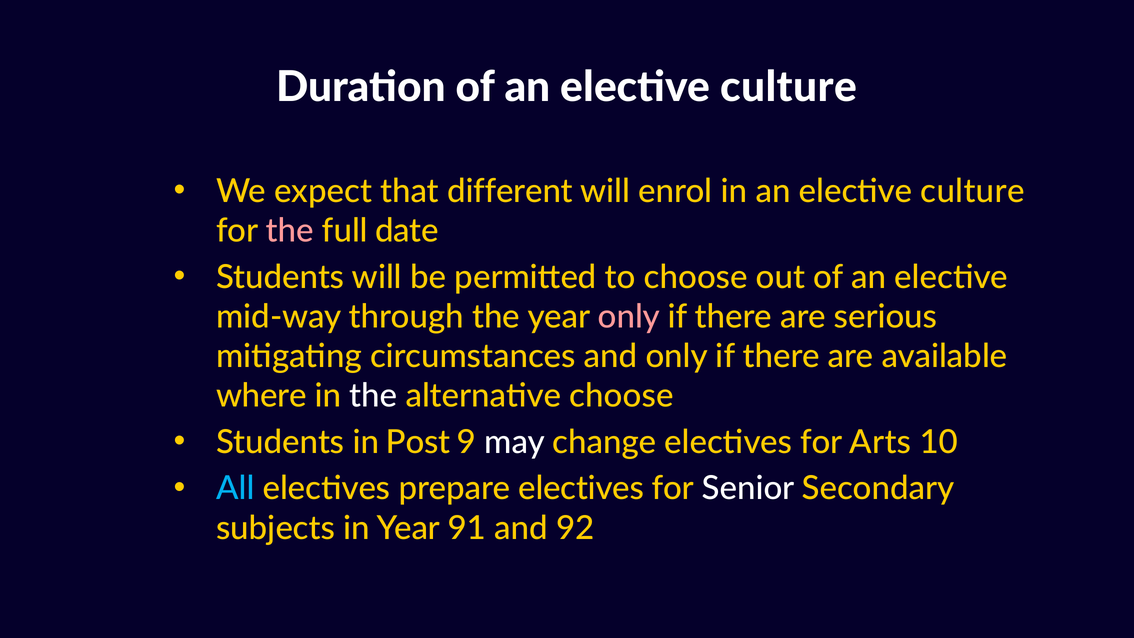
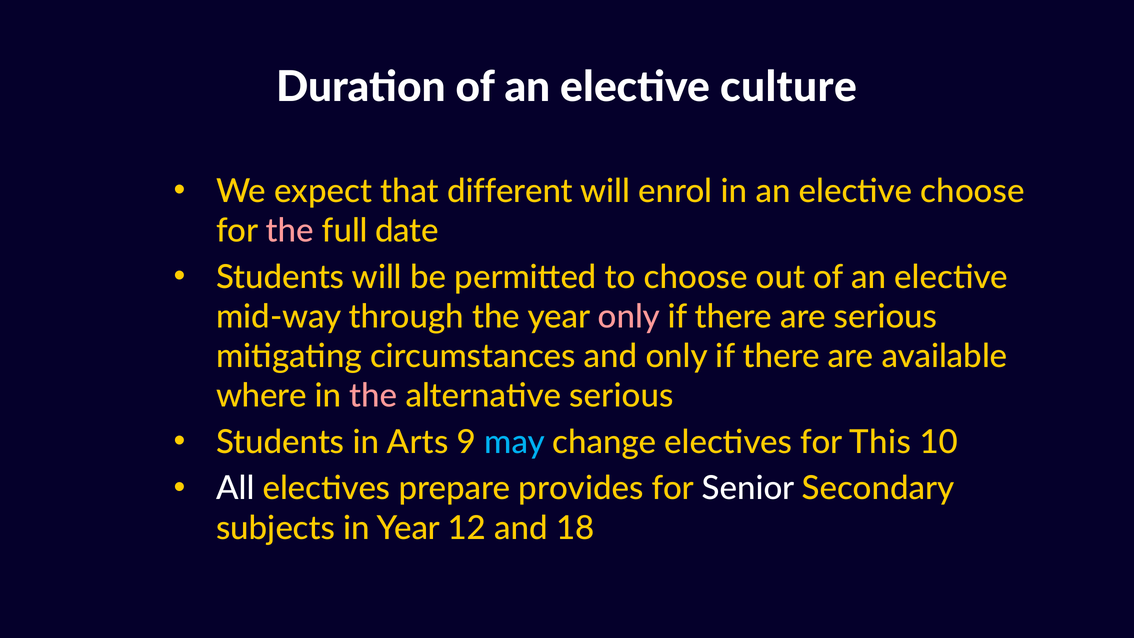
in an elective culture: culture -> choose (973, 191)
the colour: white -> pink (373, 396)
alternative choose: choose -> serious (622, 396)
Post: Post -> Arts (418, 442)
may colour: white -> light blue (515, 442)
Arts: Arts -> This (880, 442)
All colour: light blue -> white (235, 488)
prepare electives: electives -> provides (581, 488)
91: 91 -> 12 (467, 528)
92: 92 -> 18 (575, 528)
